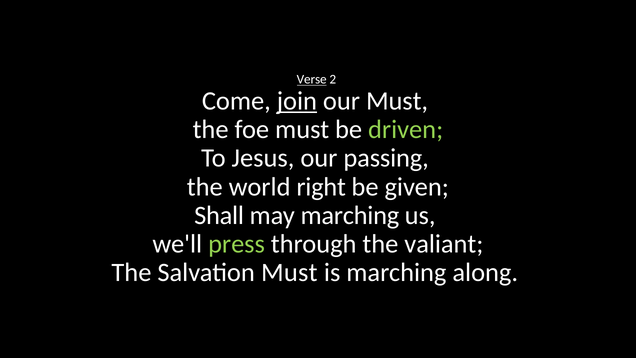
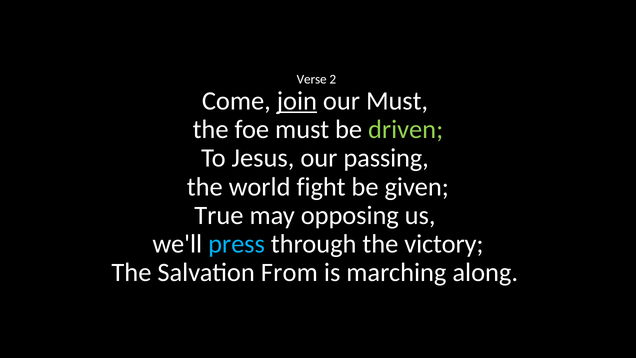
Verse underline: present -> none (312, 79)
right: right -> fight (321, 187)
Shall: Shall -> True (219, 215)
may marching: marching -> opposing (350, 215)
press colour: light green -> light blue (237, 244)
valiant: valiant -> victory (444, 244)
Salvation Must: Must -> From (289, 272)
